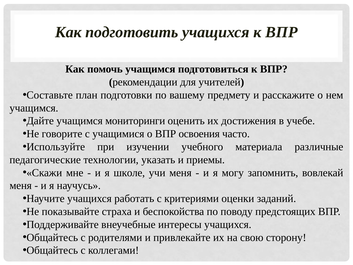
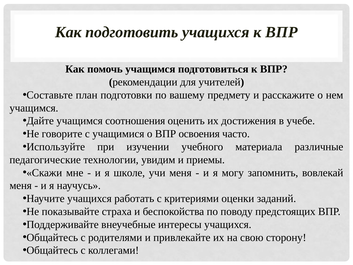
мониторинги: мониторинги -> соотношения (135, 121)
указать: указать -> увидим (158, 160)
